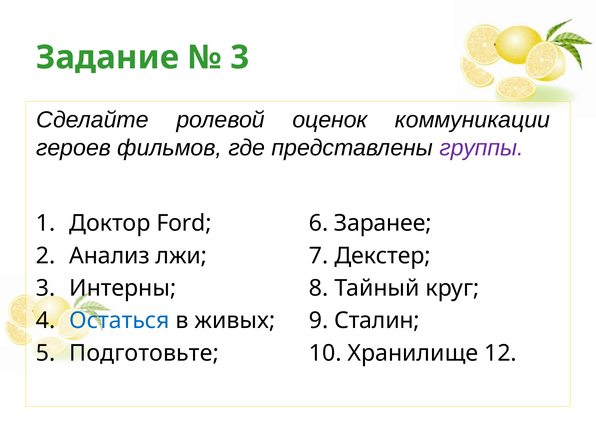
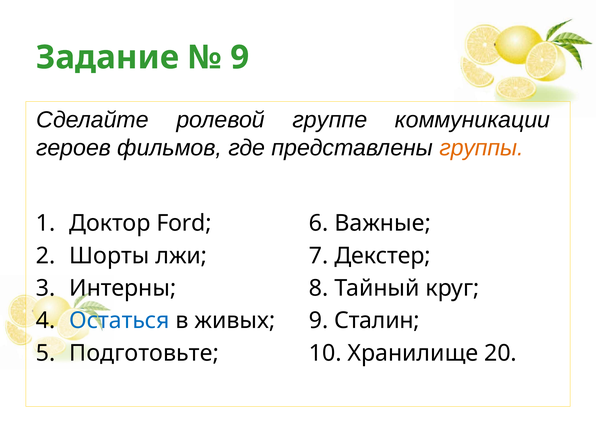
3: 3 -> 9 (240, 57)
оценок: оценок -> группе (330, 120)
группы colour: purple -> orange (481, 148)
Заранее: Заранее -> Важные (383, 223)
Анализ: Анализ -> Шорты (109, 256)
12: 12 -> 20 (500, 353)
